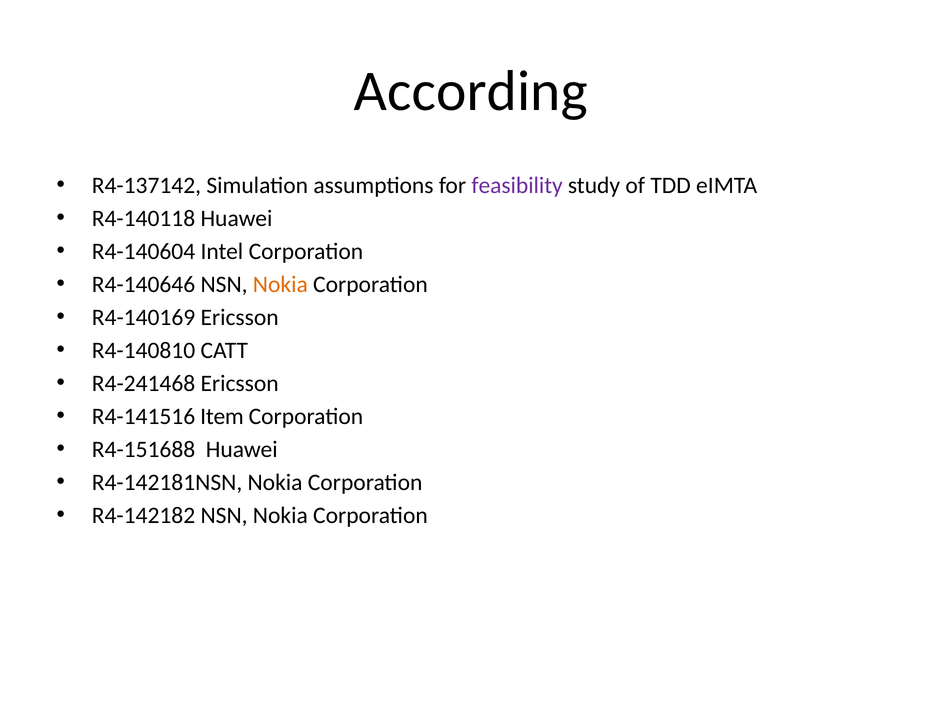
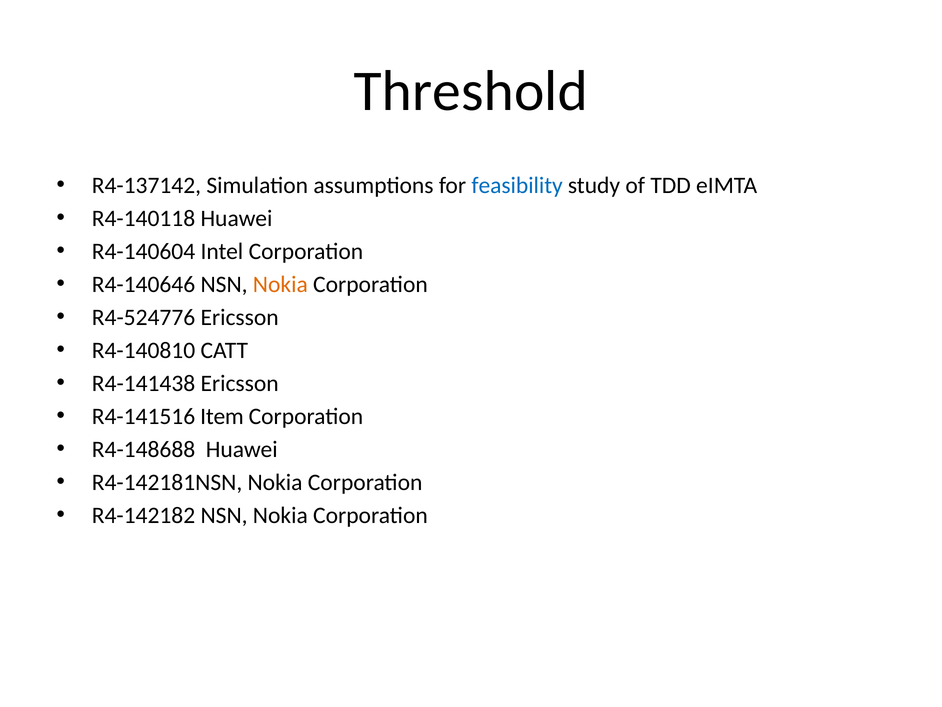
According: According -> Threshold (471, 91)
feasibility colour: purple -> blue (517, 185)
R4-140169: R4-140169 -> R4-524776 (144, 317)
R4-241468: R4-241468 -> R4-141438 (144, 383)
R4-151688: R4-151688 -> R4-148688 (144, 449)
